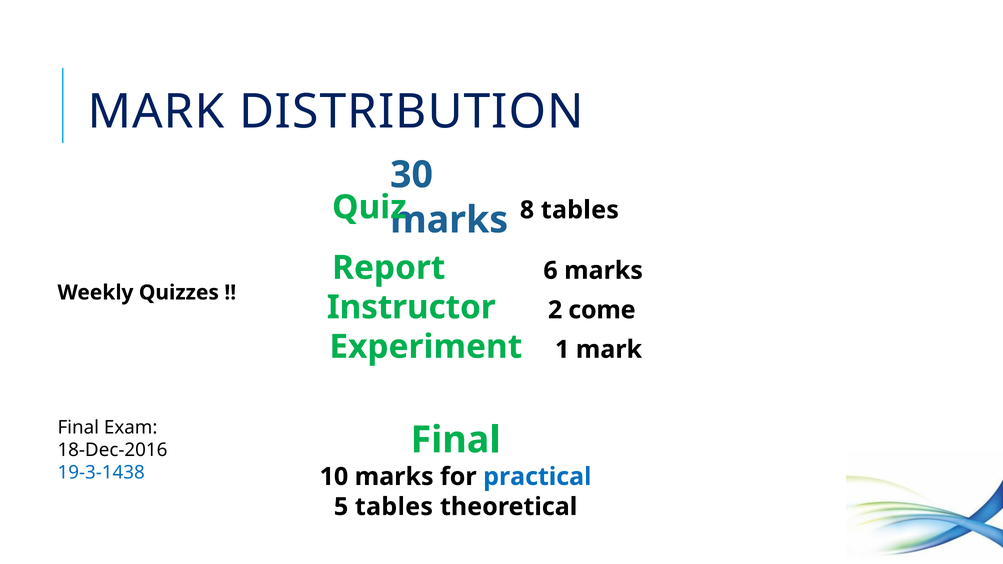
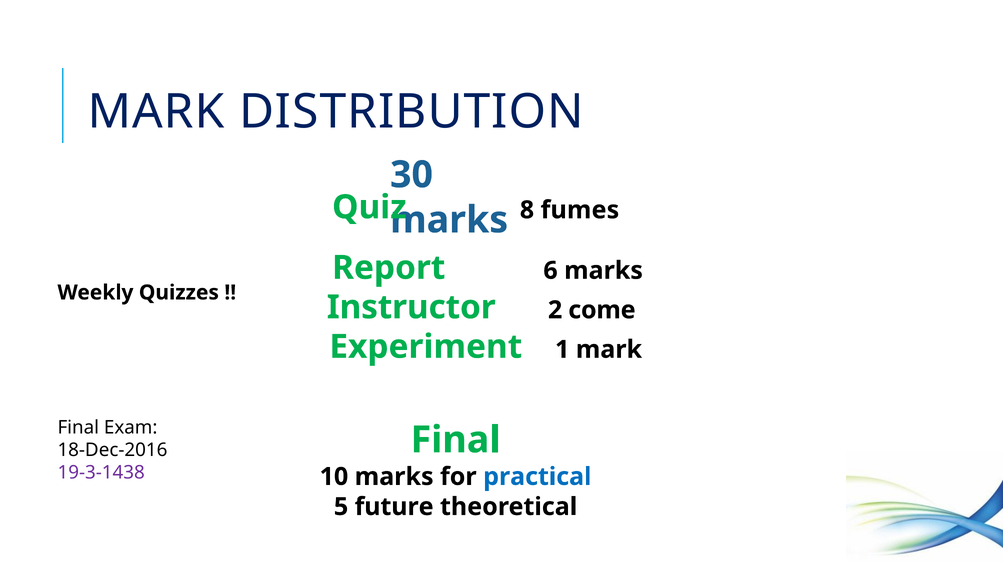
8 tables: tables -> fumes (580, 210)
19-3-1438 colour: blue -> purple (101, 473)
5 tables: tables -> future (394, 507)
